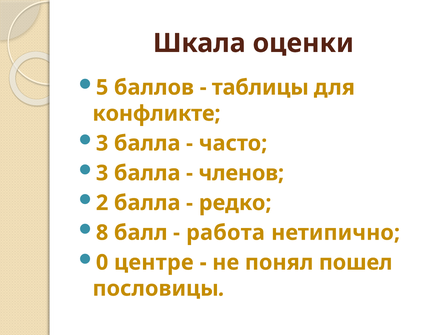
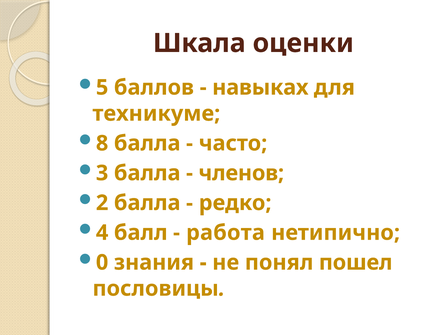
таблицы: таблицы -> навыках (260, 88)
конфликте: конфликте -> техникуме (156, 114)
3: 3 -> 8 (102, 143)
8: 8 -> 4 (102, 233)
центре: центре -> знания (154, 263)
